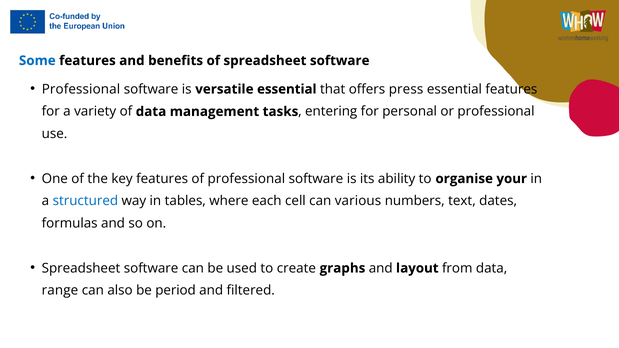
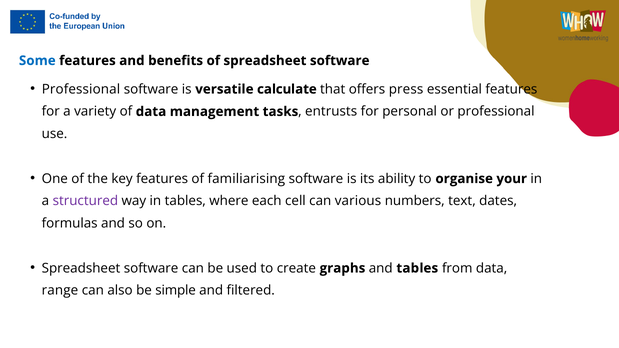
versatile essential: essential -> calculate (287, 89)
entering: entering -> entrusts (331, 112)
of professional: professional -> familiarising (246, 179)
structured colour: blue -> purple (85, 201)
and layout: layout -> tables (417, 268)
period: period -> simple (176, 291)
